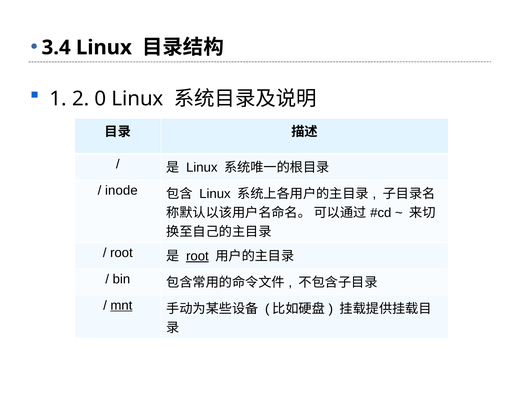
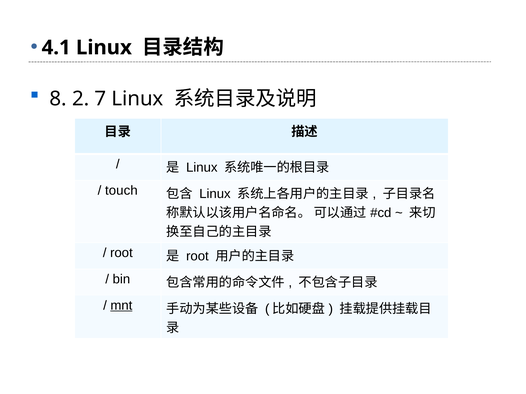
3.4: 3.4 -> 4.1 (56, 48)
1: 1 -> 8 (58, 99)
0: 0 -> 7 (100, 99)
inode: inode -> touch (121, 191)
root underline: present -> none (197, 257)
